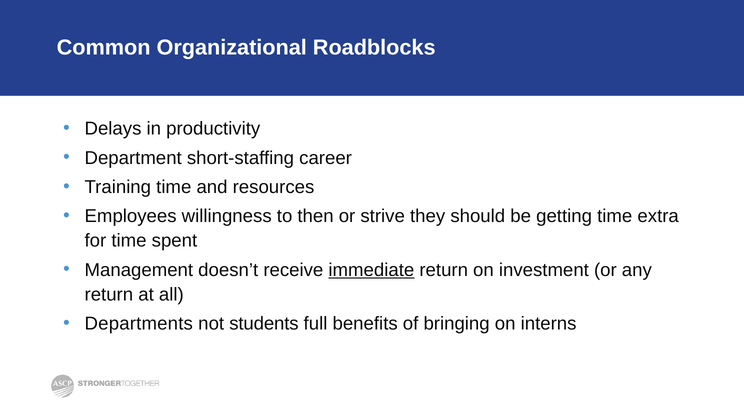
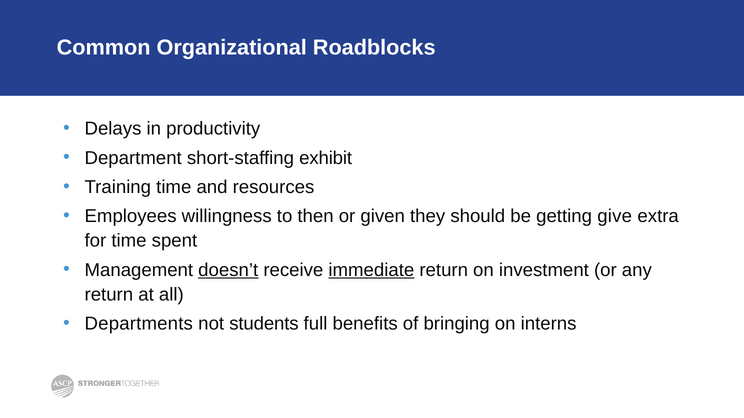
career: career -> exhibit (326, 158)
strive: strive -> given (383, 216)
getting time: time -> give (615, 216)
doesn’t underline: none -> present (228, 270)
